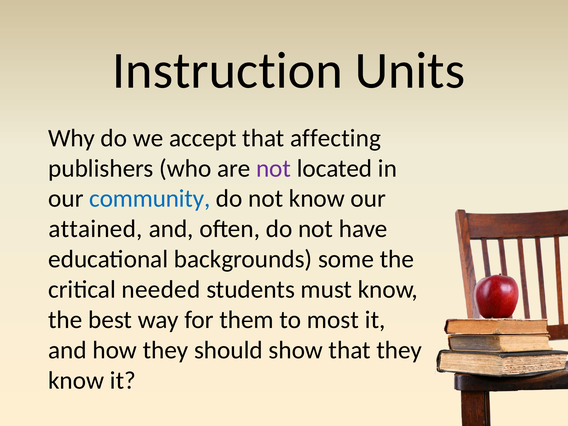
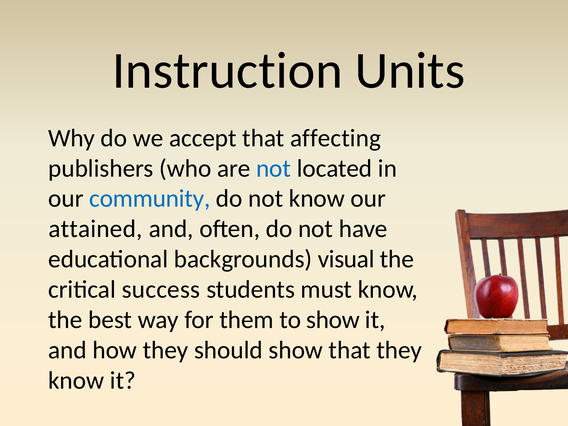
not colour: purple -> blue (274, 168)
some: some -> visual (346, 259)
needed: needed -> success (161, 290)
to most: most -> show (333, 320)
